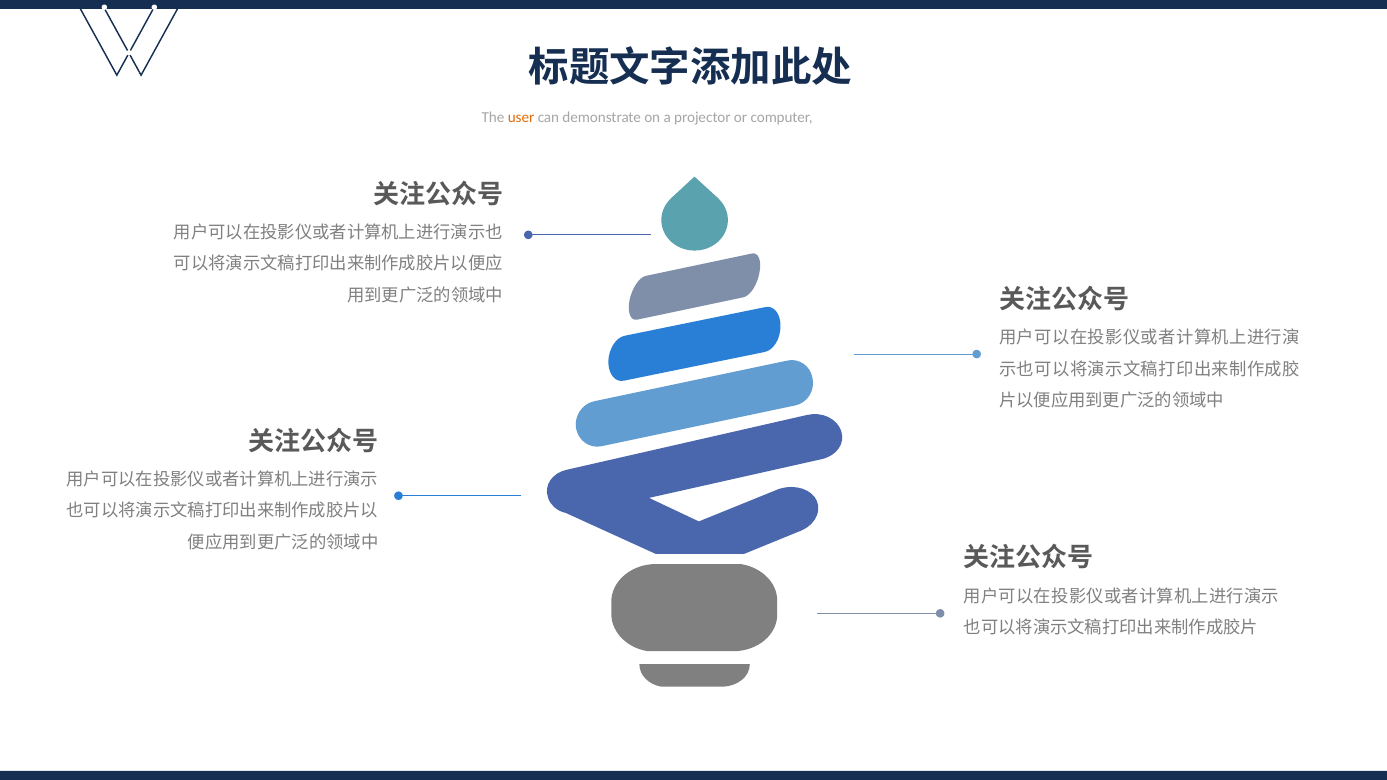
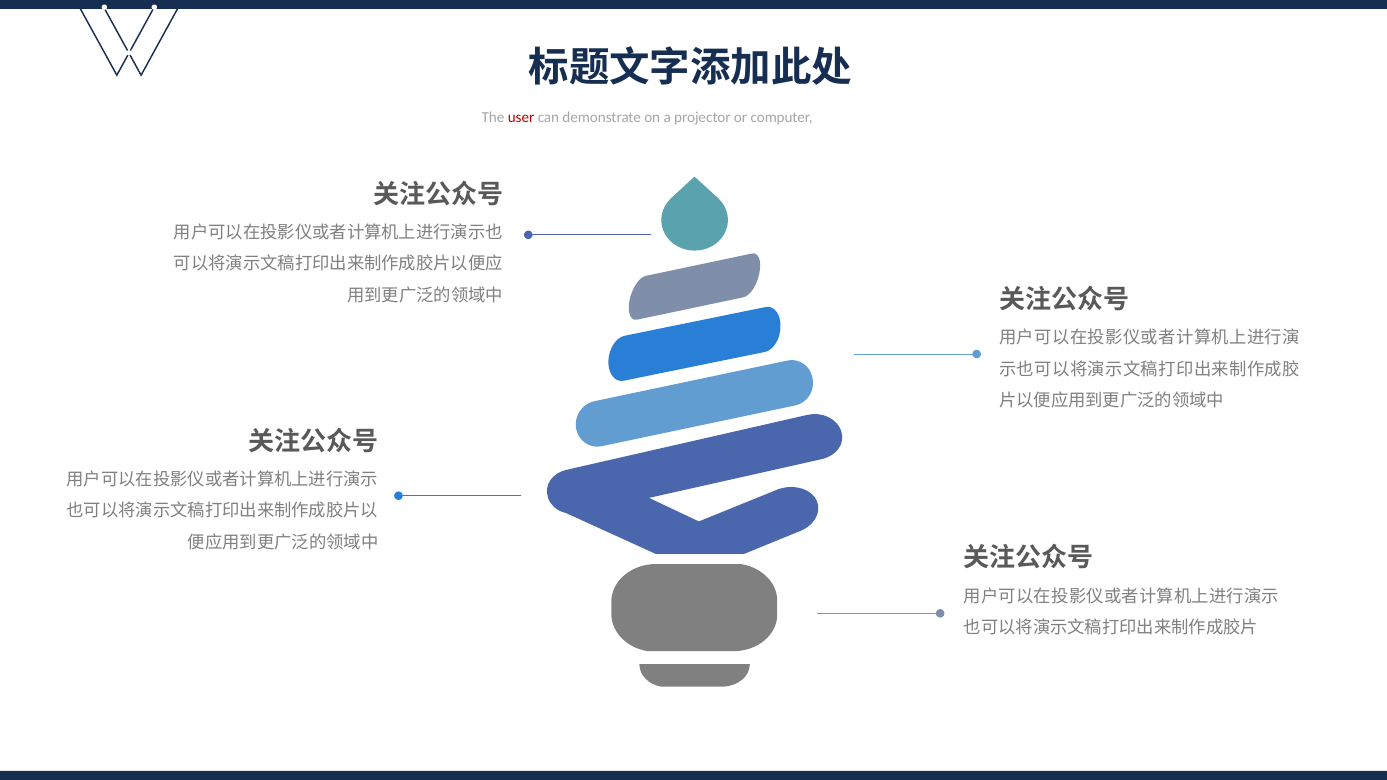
user colour: orange -> red (521, 117)
